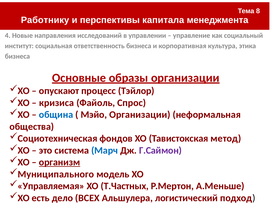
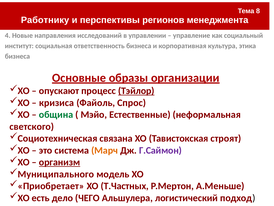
капитала: капитала -> регионов (163, 20)
Тэйлор underline: none -> present (136, 91)
община colour: blue -> green (56, 114)
Мэйо Организации: Организации -> Естественные (140, 114)
общества: общества -> светского (32, 126)
фондов: фондов -> связана (116, 138)
метод: метод -> строят (226, 138)
Марч colour: blue -> orange (105, 150)
Управляемая: Управляемая -> Приобретает (51, 186)
ВСЕХ: ВСЕХ -> ЧЕГО (87, 197)
